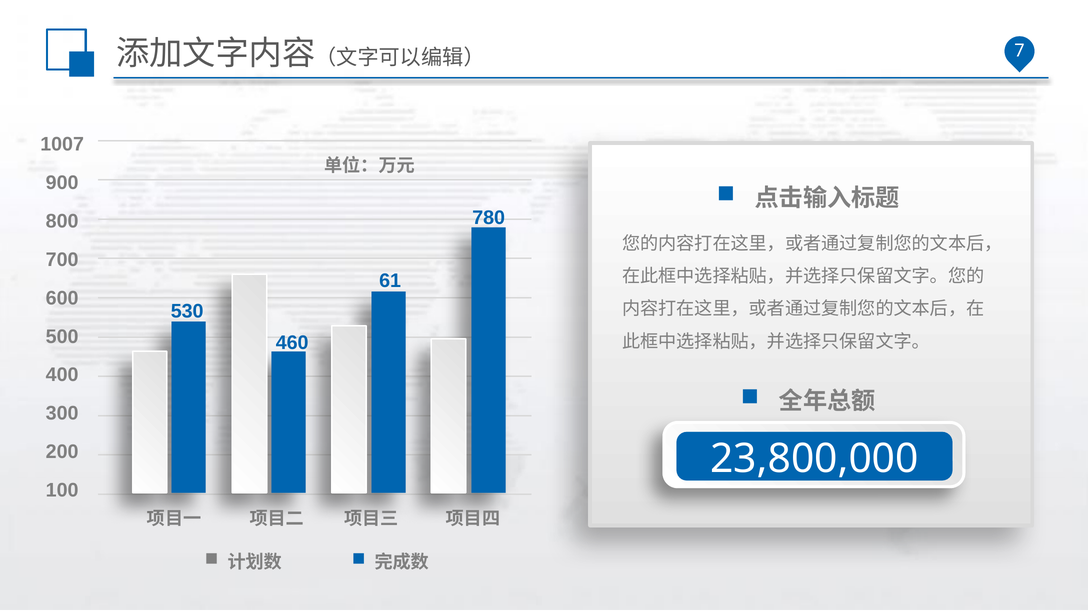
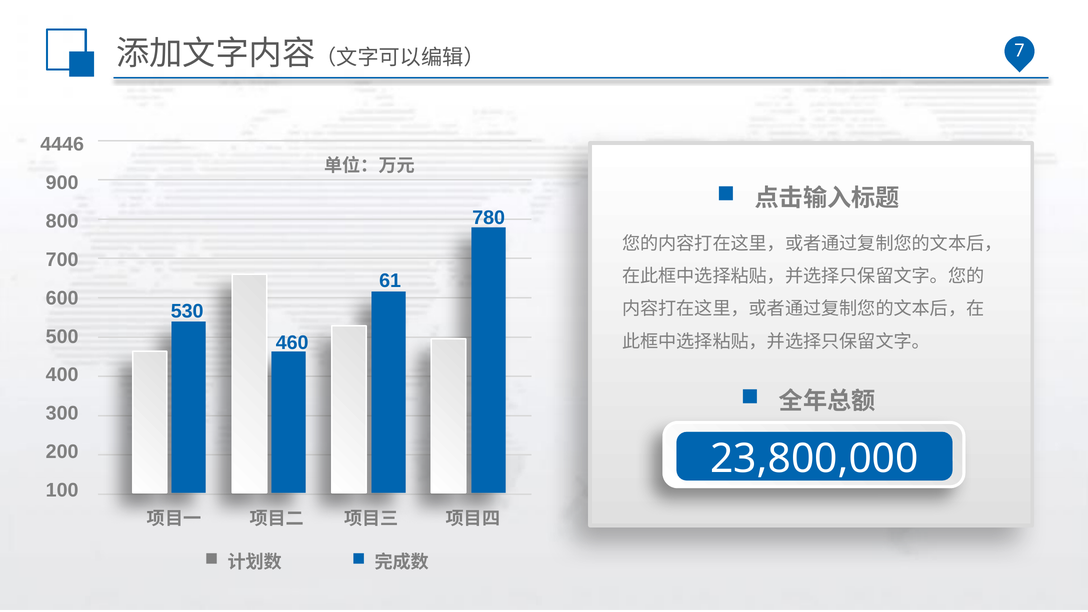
1007: 1007 -> 4446 (62, 145)
